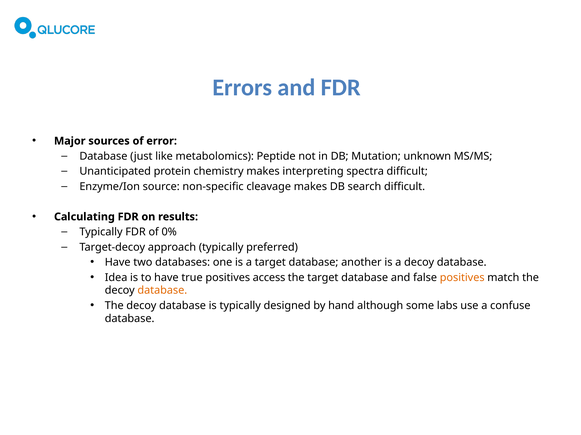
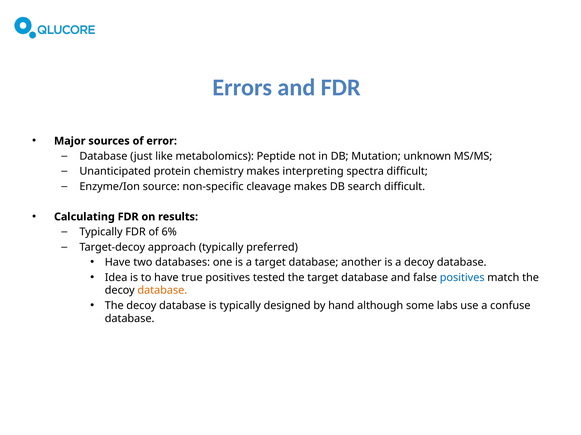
0%: 0% -> 6% (169, 232)
access: access -> tested (269, 278)
positives colour: orange -> blue (462, 278)
